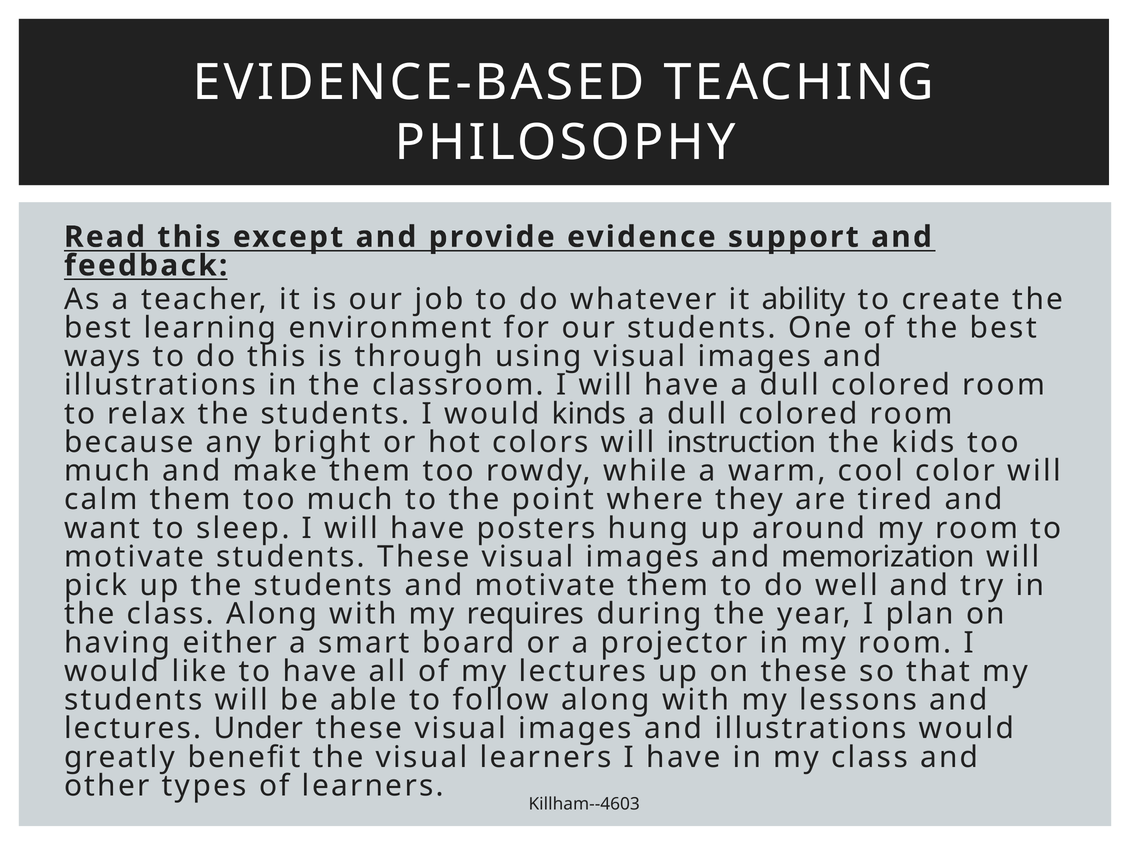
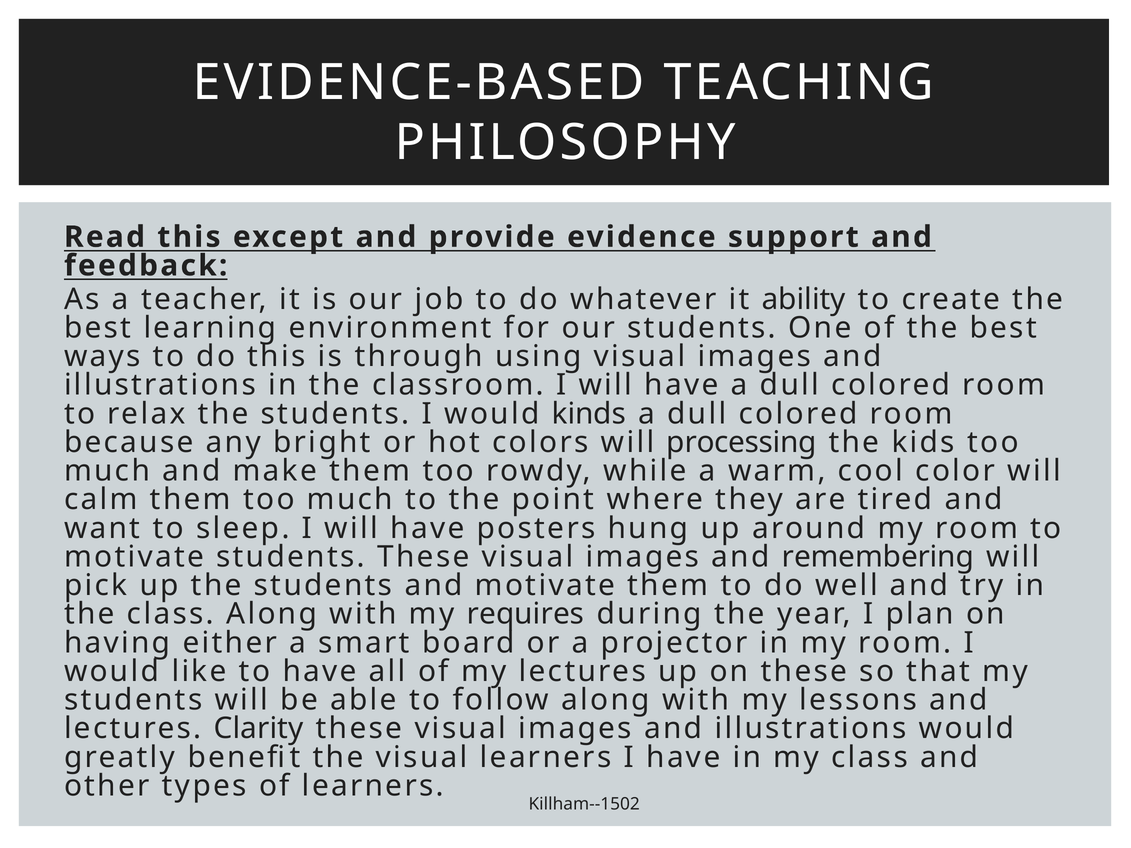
instruction: instruction -> processing (742, 442)
memorization: memorization -> remembering (878, 557)
Under: Under -> Clarity (258, 729)
Killham--4603: Killham--4603 -> Killham--1502 (584, 804)
